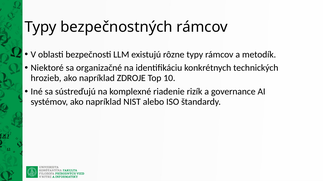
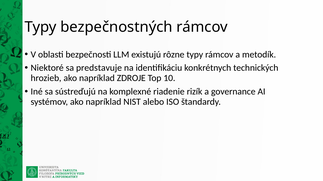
organizačné: organizačné -> predstavuje (99, 68)
